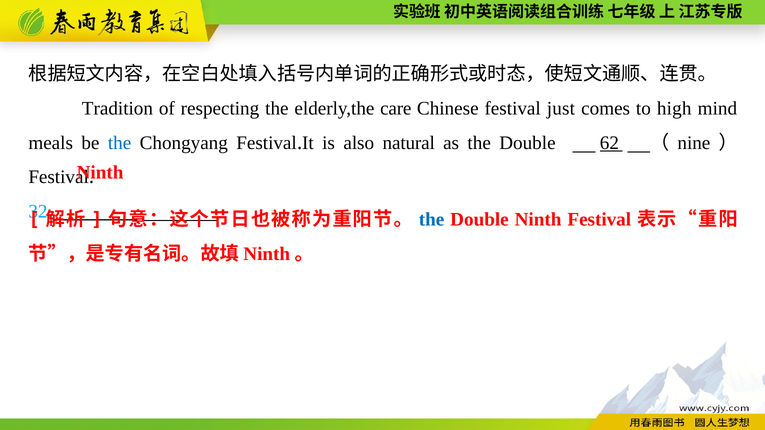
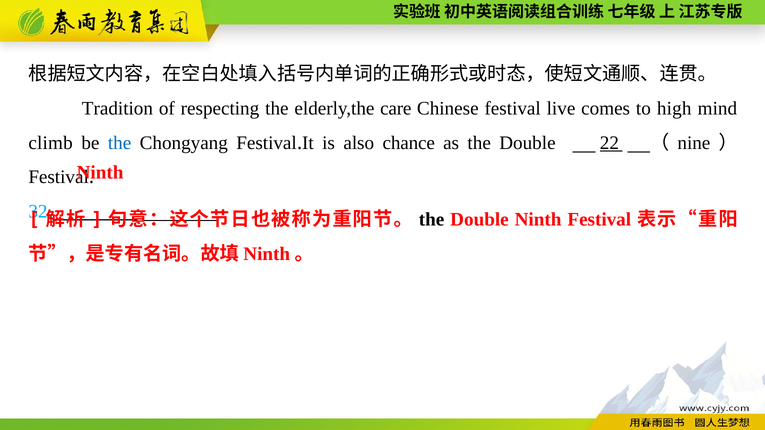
just: just -> live (561, 108)
meals: meals -> climb (51, 143)
natural: natural -> chance (409, 143)
62: 62 -> 22 (609, 143)
the colour: blue -> black (432, 220)
